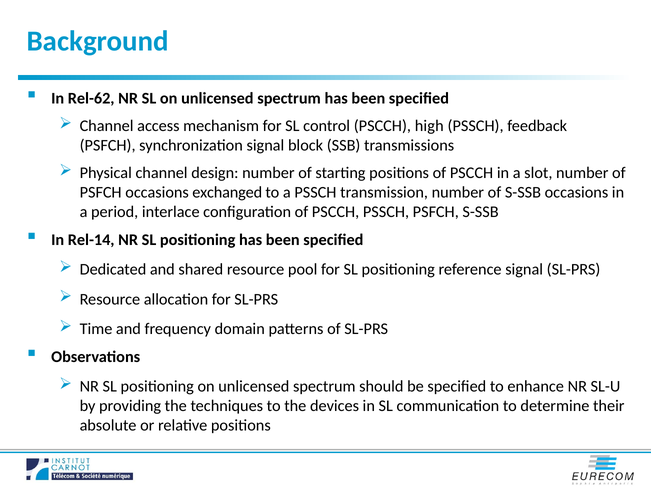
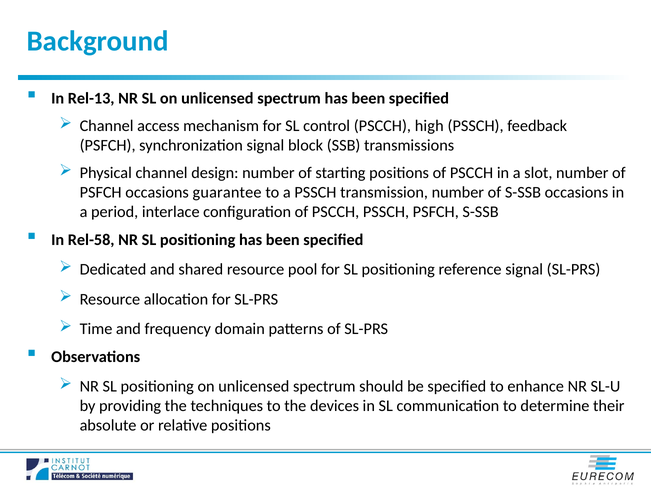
Rel-62: Rel-62 -> Rel-13 (91, 98)
exchanged: exchanged -> guarantee (227, 193)
Rel-14: Rel-14 -> Rel-58 (91, 240)
